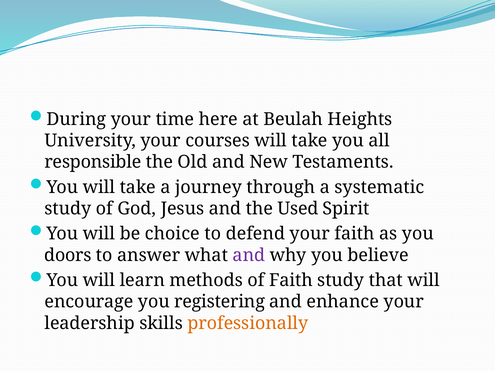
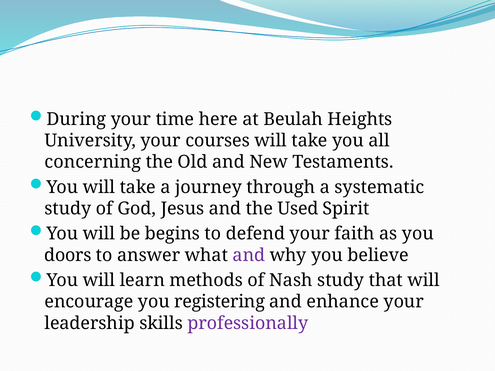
responsible: responsible -> concerning (93, 162)
choice: choice -> begins (172, 234)
of Faith: Faith -> Nash (291, 280)
professionally colour: orange -> purple (248, 323)
